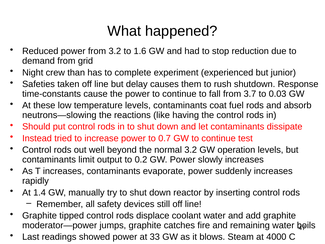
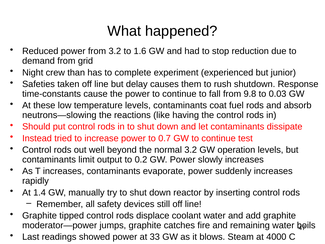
3.7: 3.7 -> 9.8 (250, 94)
